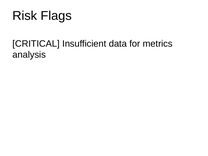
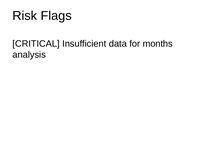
metrics: metrics -> months (158, 44)
